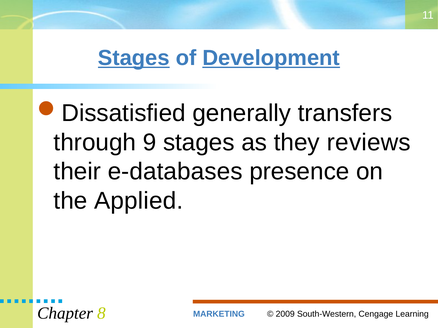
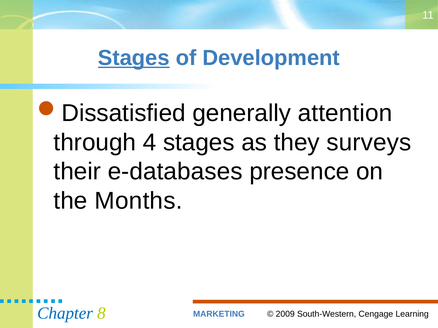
Development underline: present -> none (271, 58)
transfers: transfers -> attention (345, 113)
9: 9 -> 4 (150, 143)
reviews: reviews -> surveys (369, 143)
Applied: Applied -> Months (139, 201)
Chapter colour: black -> blue (65, 314)
